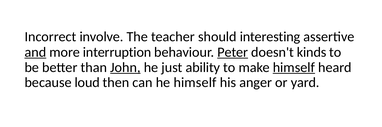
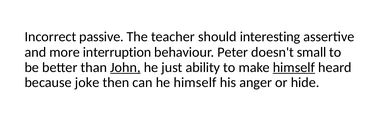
involve: involve -> passive (101, 37)
and underline: present -> none (35, 52)
Peter underline: present -> none (233, 52)
kinds: kinds -> small (312, 52)
loud: loud -> joke (87, 83)
yard: yard -> hide (305, 83)
